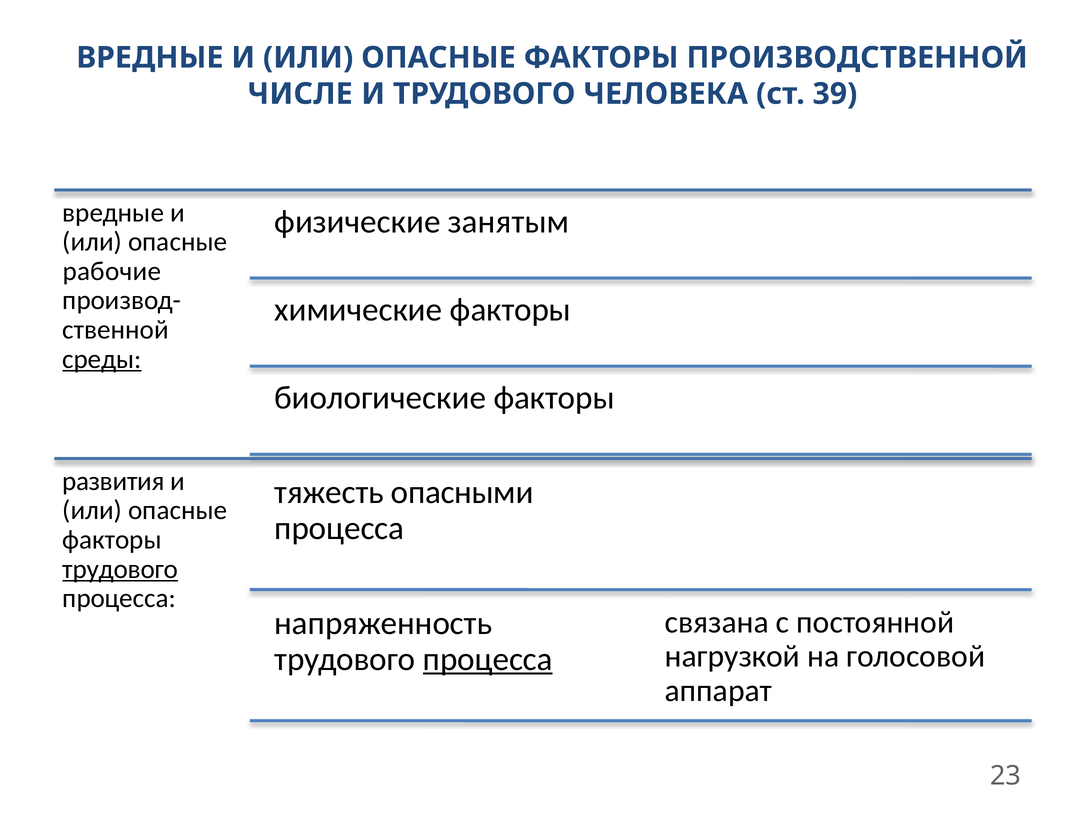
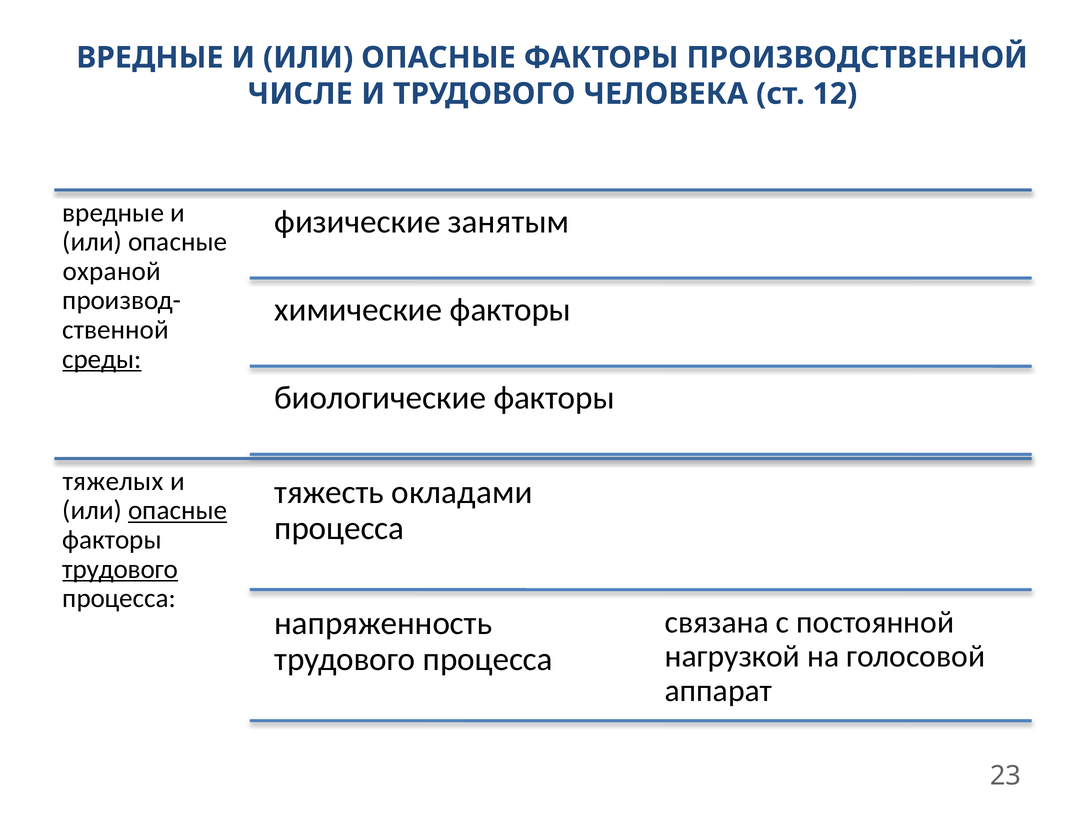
39: 39 -> 12 (835, 94)
рабочие: рабочие -> охраной (112, 271)
развития: развития -> тяжелых (113, 481)
опасными: опасными -> окладами (462, 493)
опасные underline: none -> present (178, 511)
процесса underline: present -> none (488, 660)
